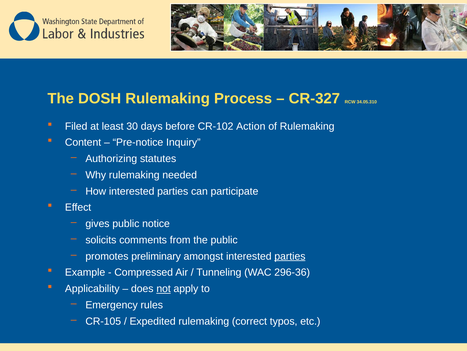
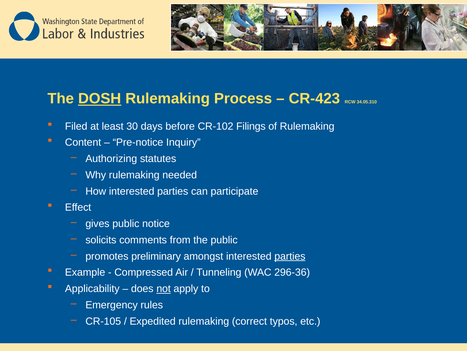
DOSH underline: none -> present (100, 98)
CR-327: CR-327 -> CR-423 (314, 98)
Action: Action -> Filings (251, 126)
